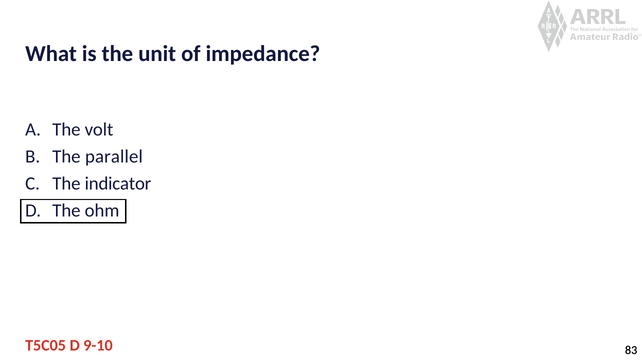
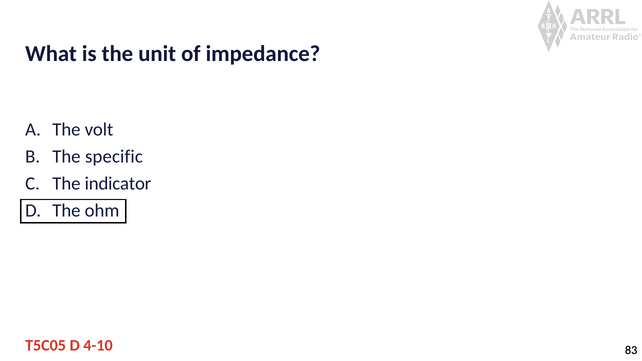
parallel: parallel -> specific (114, 157)
9-10: 9-10 -> 4-10 (98, 346)
